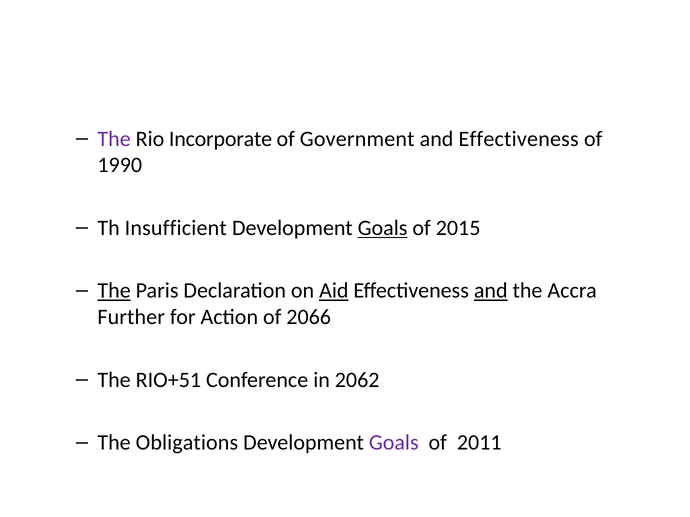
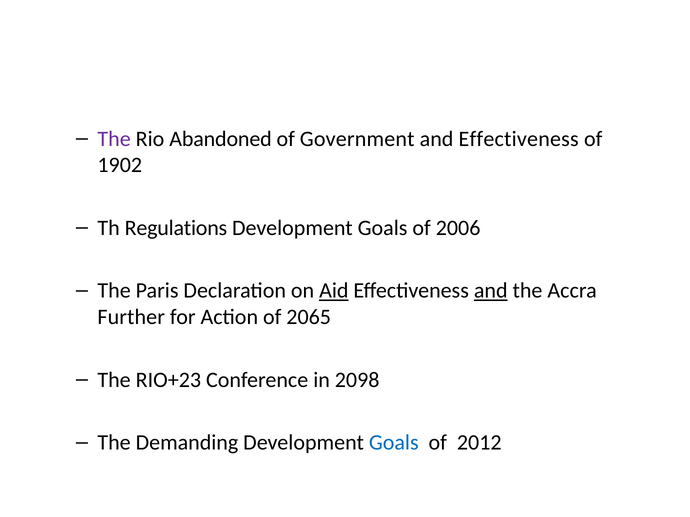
Incorporate: Incorporate -> Abandoned (221, 139)
1990: 1990 -> 1902 (120, 165)
Insufficient: Insufficient -> Regulations (176, 228)
Goals underline: present -> none (383, 228)
2015: 2015 -> 2006 (458, 228)
The underline: present -> none (114, 291)
2066: 2066 -> 2065 (309, 317)
RIO+51: RIO+51 -> RIO+23 (168, 380)
2062: 2062 -> 2098 (357, 380)
Obligations: Obligations -> Demanding (187, 443)
Goals colour: purple -> blue (394, 443)
2011: 2011 -> 2012 (479, 443)
